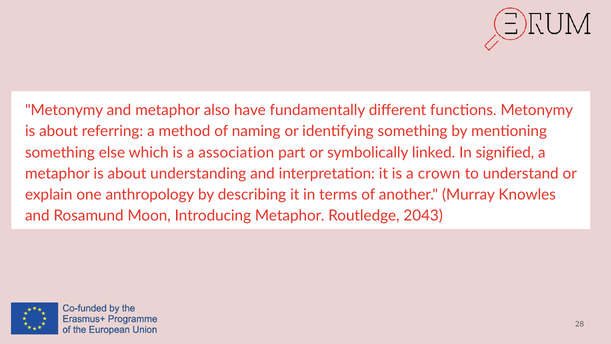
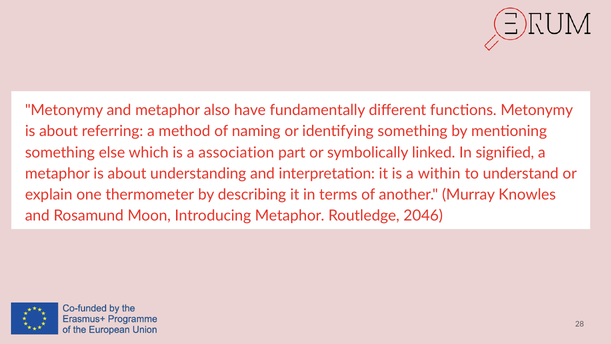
crown: crown -> within (439, 173)
anthropology: anthropology -> thermometer (150, 195)
2043: 2043 -> 2046 (423, 216)
